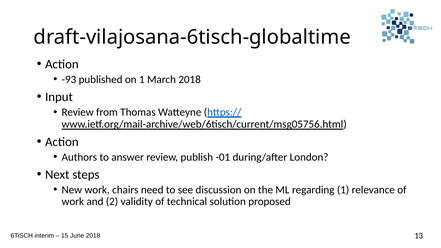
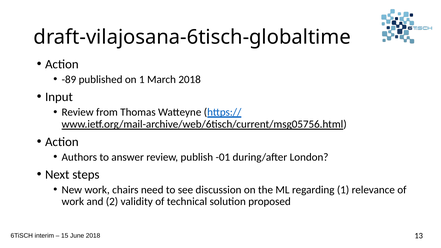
-93: -93 -> -89 (69, 79)
